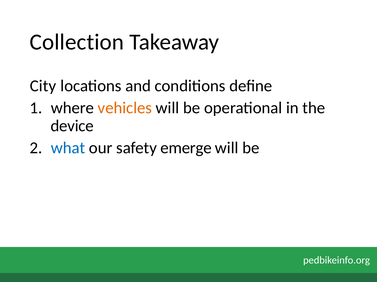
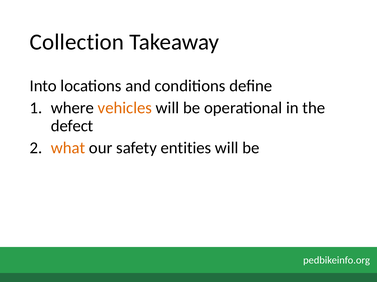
City: City -> Into (43, 86)
device: device -> defect (72, 126)
what colour: blue -> orange (68, 148)
emerge: emerge -> entities (186, 148)
